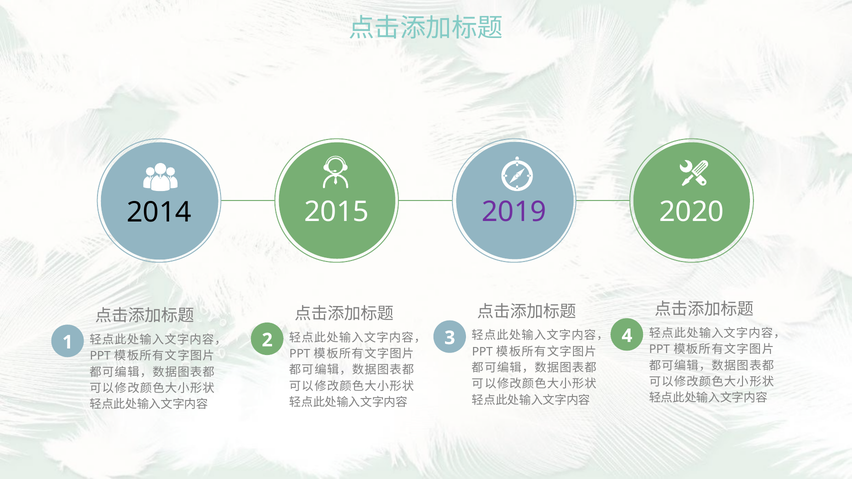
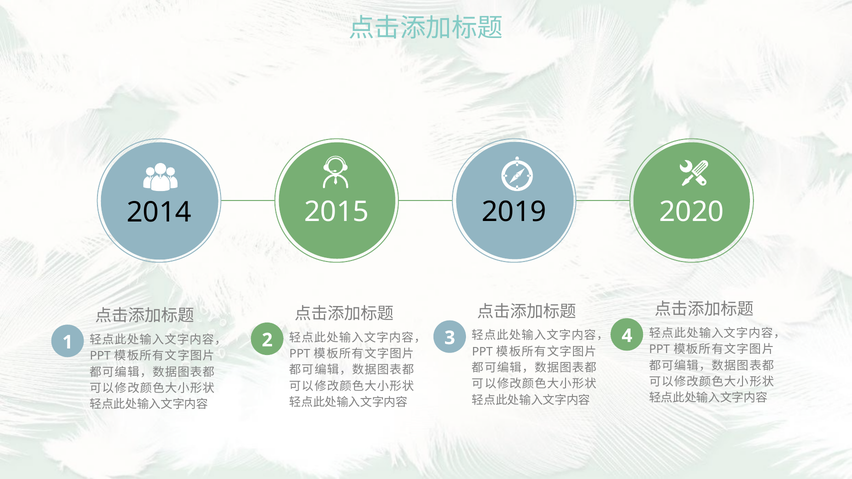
2019 colour: purple -> black (514, 212)
